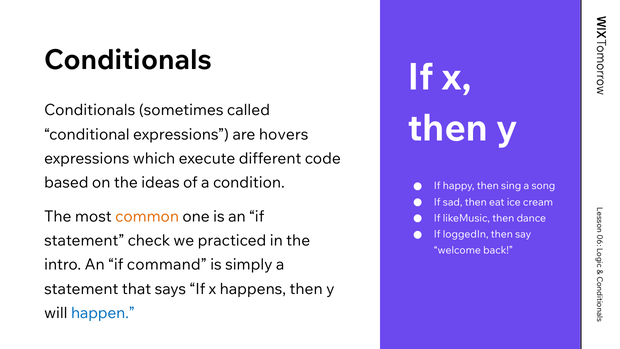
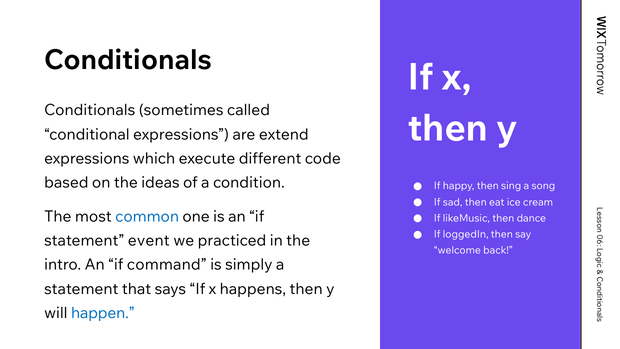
hovers: hovers -> extend (284, 134)
common colour: orange -> blue (147, 216)
check: check -> event (149, 240)
